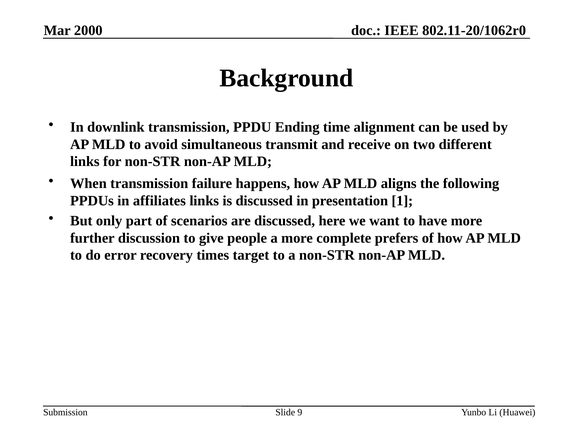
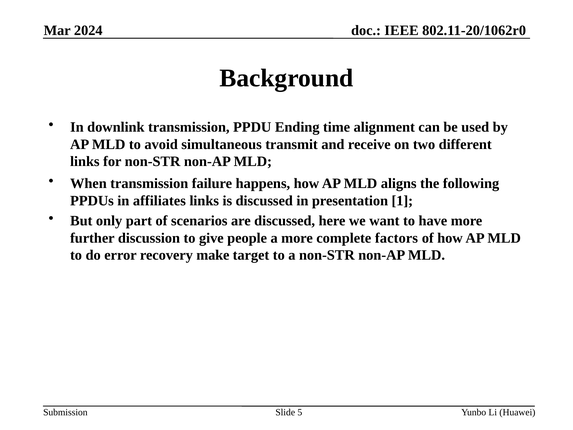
2000: 2000 -> 2024 (88, 31)
prefers: prefers -> factors (396, 238)
times: times -> make (213, 255)
9: 9 -> 5 (300, 412)
